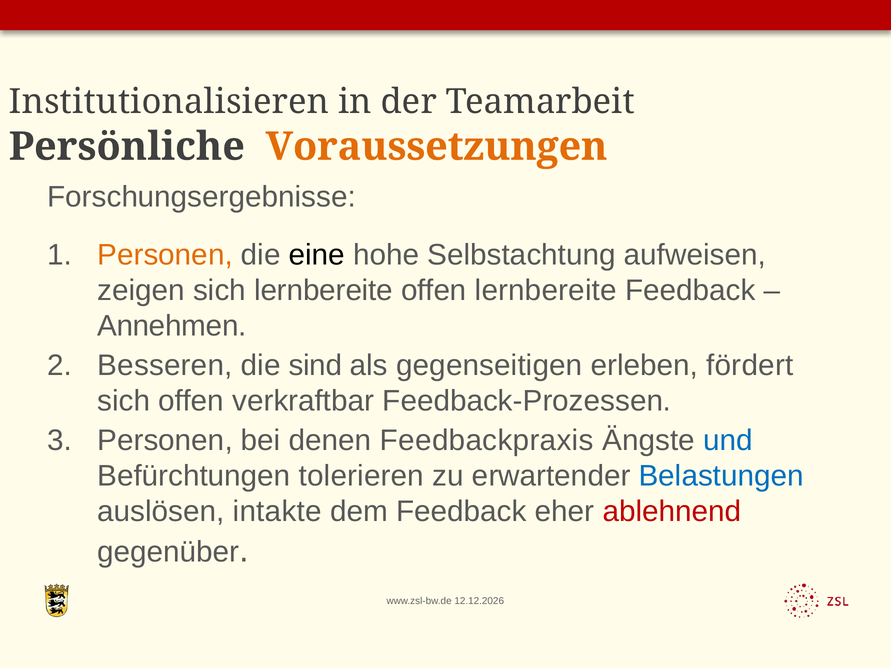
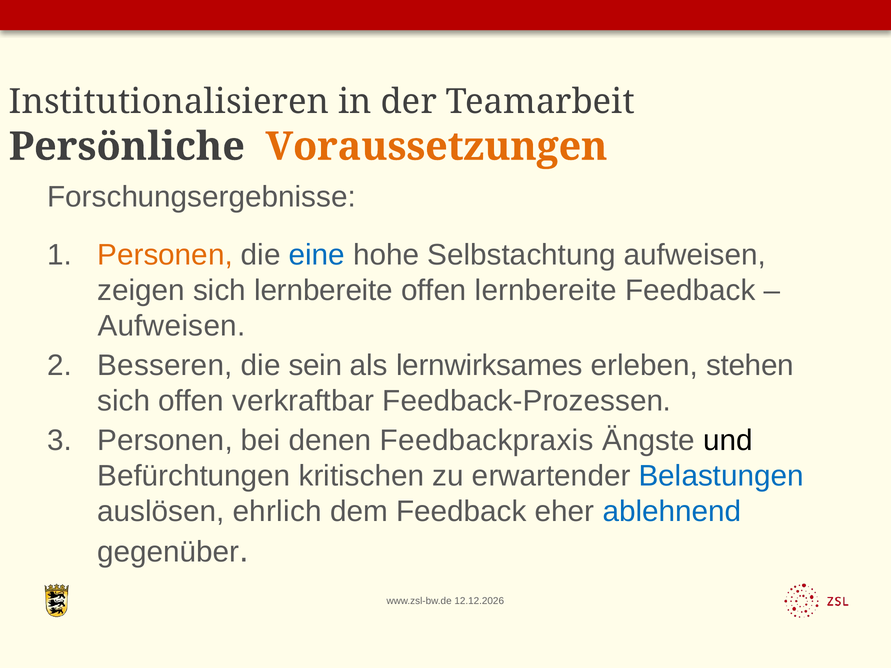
eine colour: black -> blue (317, 255)
Annehmen: Annehmen -> Aufweisen (171, 326)
sind: sind -> sein (315, 365)
gegenseitigen: gegenseitigen -> lernwirksames (489, 365)
fördert: fördert -> stehen (750, 365)
und colour: blue -> black (728, 440)
tolerieren: tolerieren -> kritischen (361, 476)
intakte: intakte -> ehrlich (277, 512)
ablehnend colour: red -> blue (672, 512)
